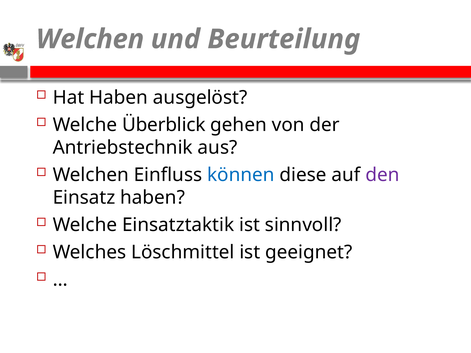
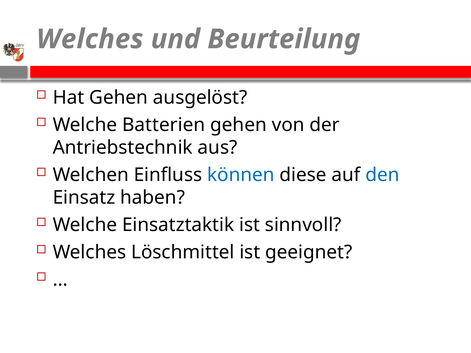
Welchen: Welchen -> Welches (90, 39)
Hat Haben: Haben -> Gehen (119, 97)
Überblick: Überblick -> Batterien (164, 125)
den colour: purple -> blue (382, 175)
